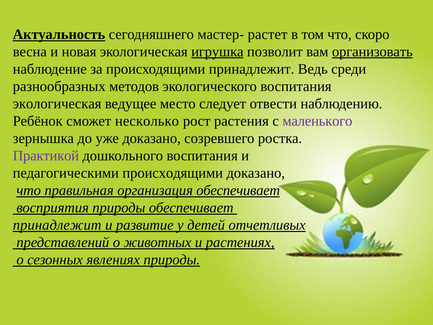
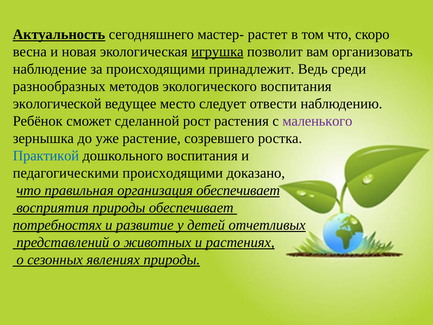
организовать underline: present -> none (372, 52)
экологическая: экологическая -> экологической (57, 104)
несколько: несколько -> сделанной (147, 121)
уже доказано: доказано -> растение (152, 138)
Практикой colour: purple -> blue (46, 156)
принадлежит: принадлежит -> потребностях (57, 225)
